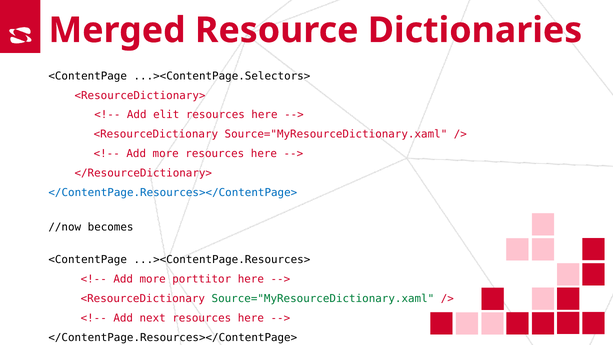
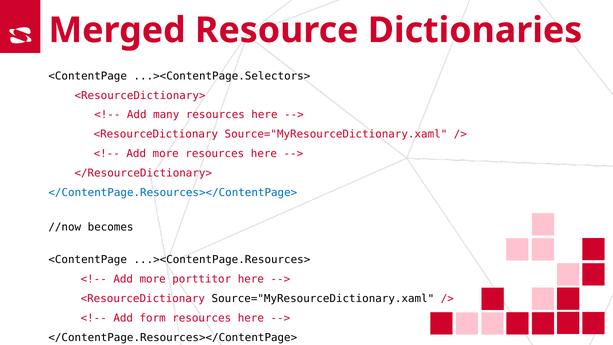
elit: elit -> many (166, 115)
Source="MyResourceDictionary.xaml colour: green -> black (323, 299)
next: next -> form (153, 318)
